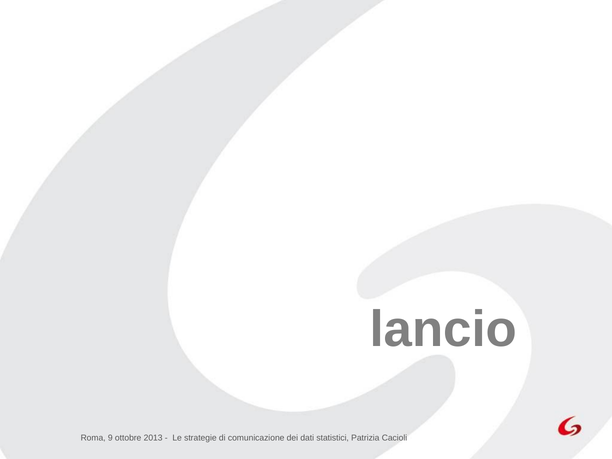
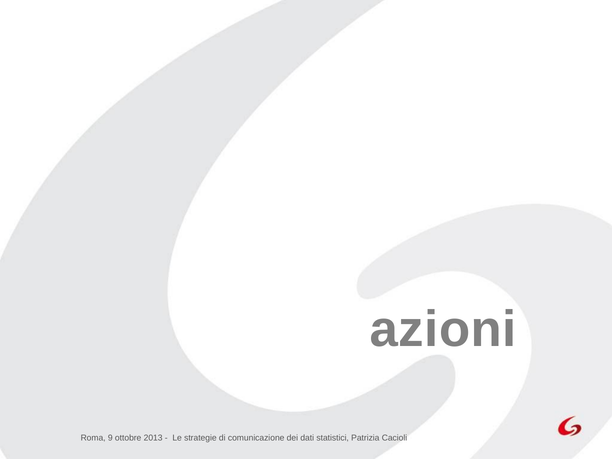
lancio: lancio -> azioni (443, 329)
